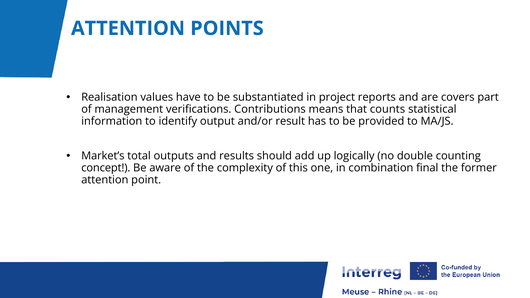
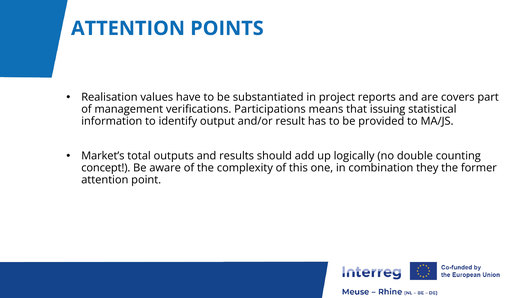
Contributions: Contributions -> Participations (270, 109)
counts: counts -> issuing (388, 109)
final: final -> they (427, 168)
